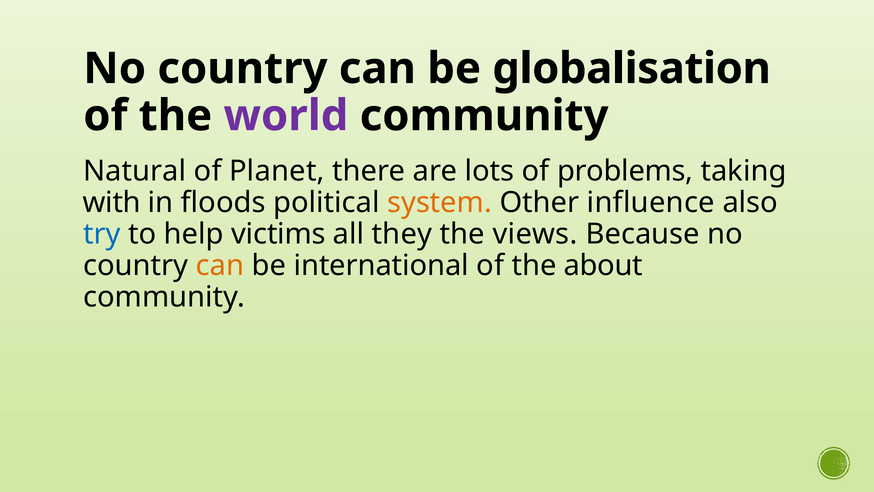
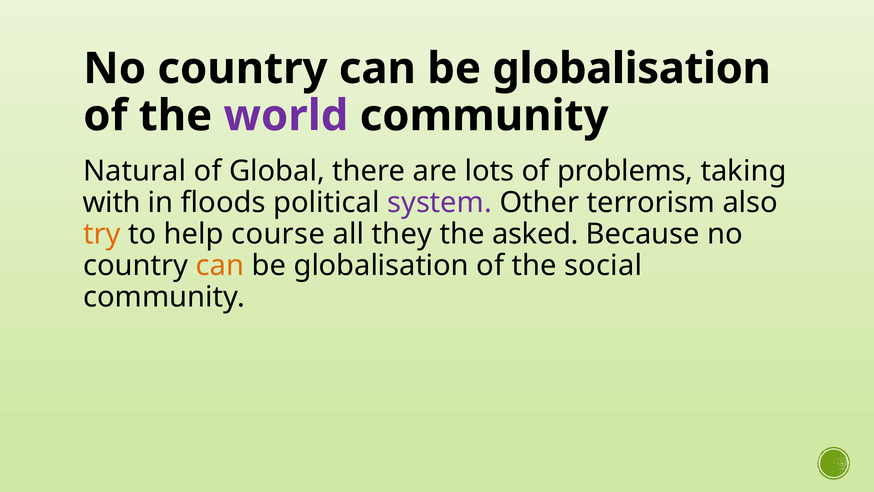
Planet: Planet -> Global (277, 171)
system colour: orange -> purple (440, 202)
influence: influence -> terrorism (651, 202)
try colour: blue -> orange (102, 234)
victims: victims -> course (278, 234)
views: views -> asked (535, 234)
international: international -> globalisation (381, 265)
about: about -> social (603, 265)
